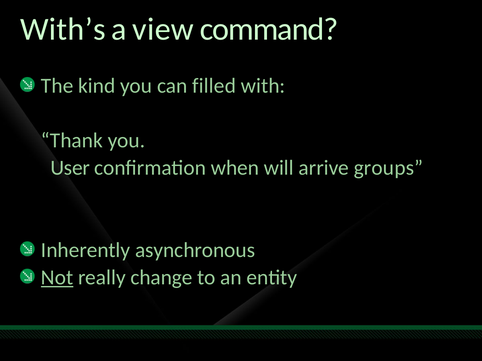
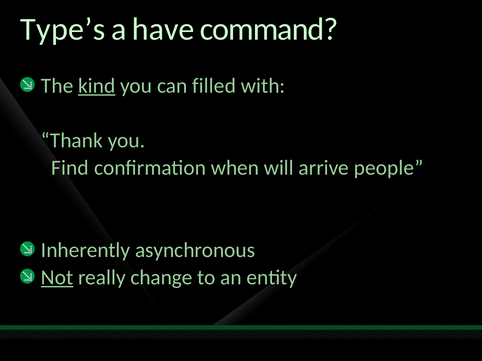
With’s: With’s -> Type’s (63, 29)
view: view -> have (163, 29)
kind underline: none -> present (97, 86)
User: User -> Find (70, 168)
groups: groups -> people (388, 168)
